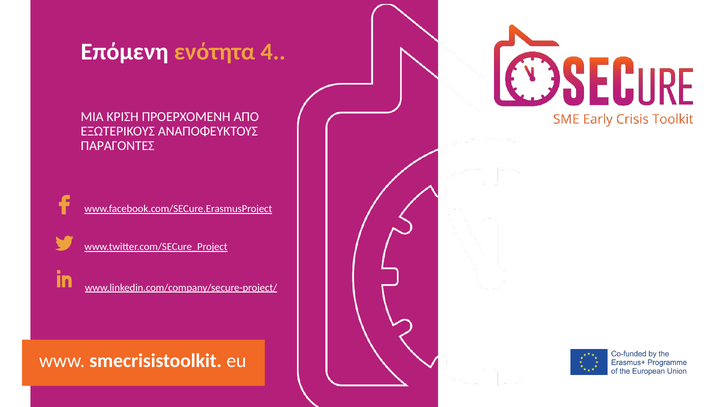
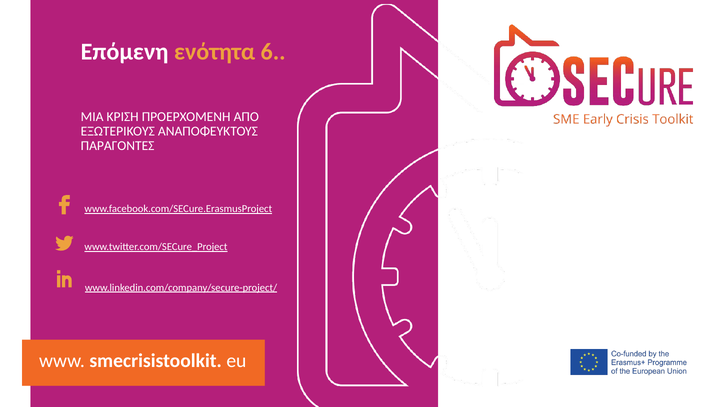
4: 4 -> 6 (273, 52)
